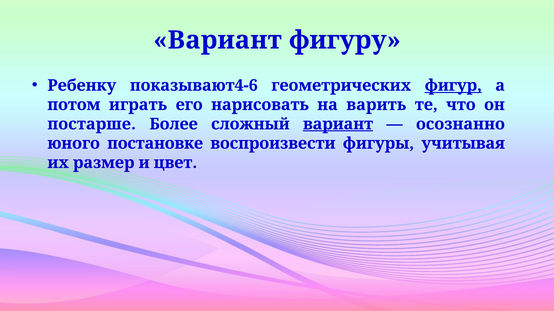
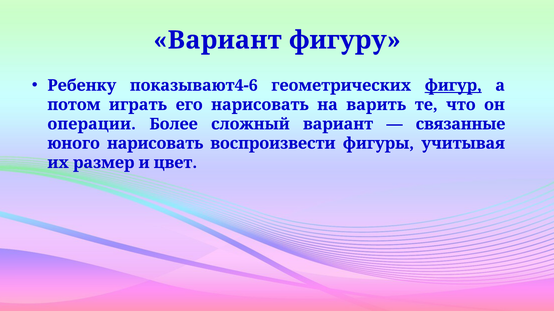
постарше: постарше -> операции (92, 124)
вариант underline: present -> none (338, 124)
осознанно: осознанно -> связанные (461, 124)
юного постановке: постановке -> нарисовать (155, 144)
